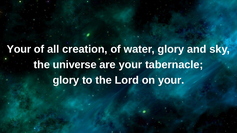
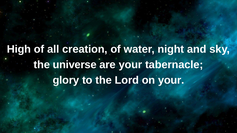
Your: Your -> High (19, 49)
water glory: glory -> night (171, 49)
